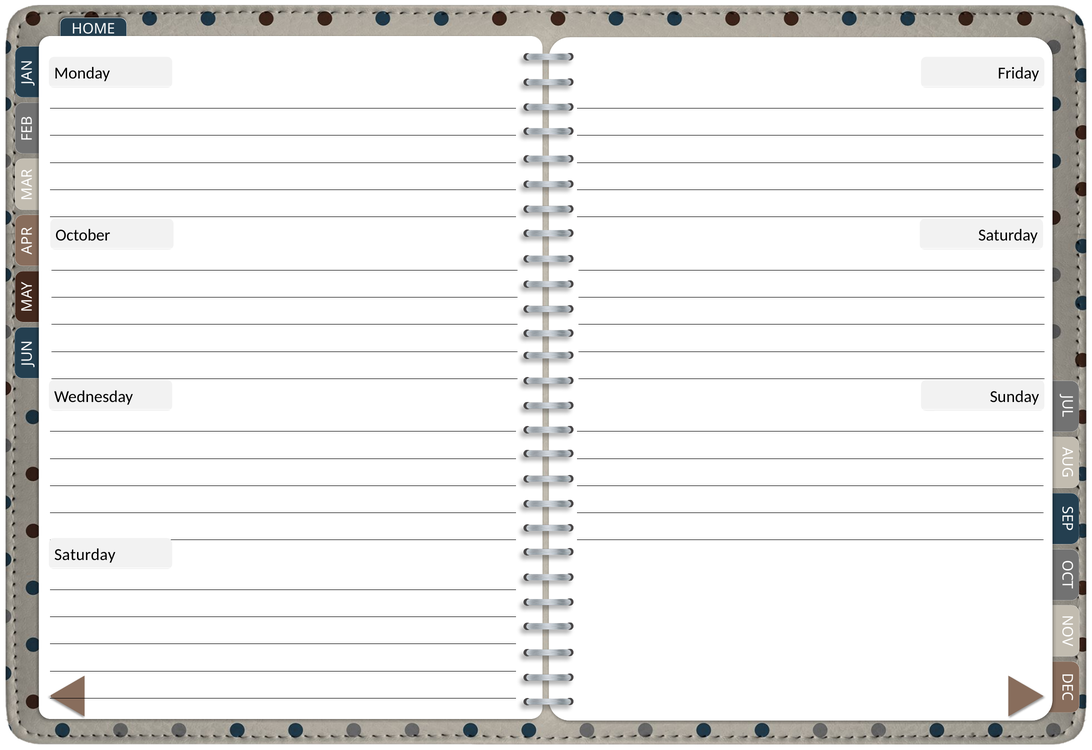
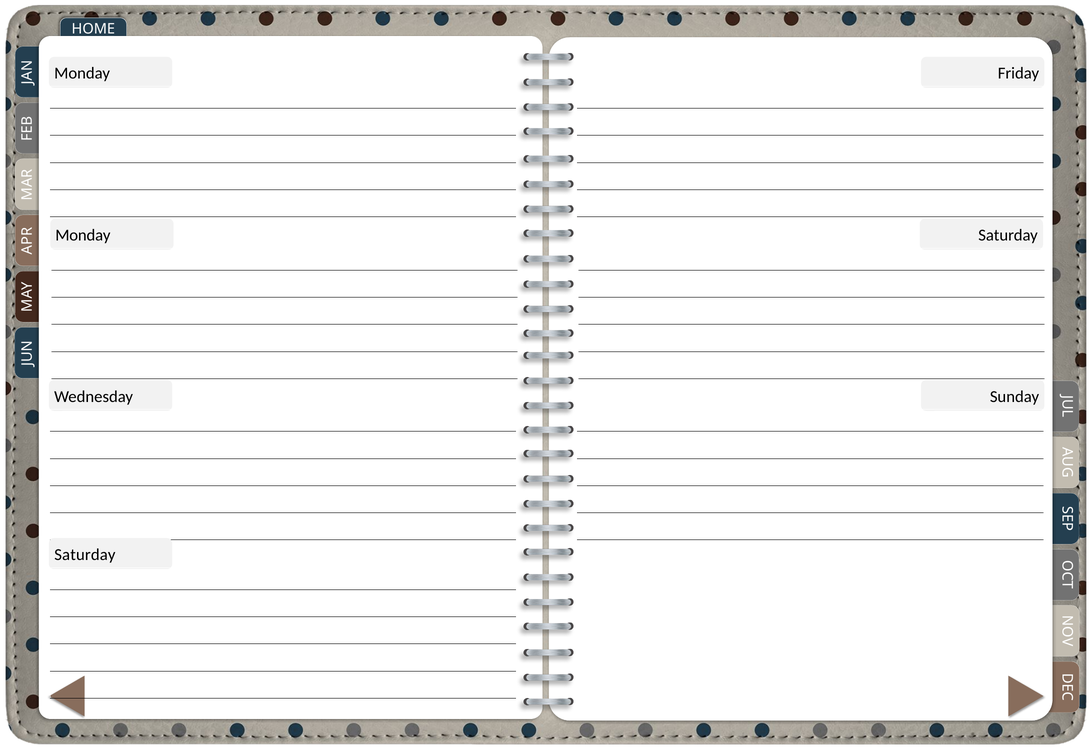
October: October -> Monday (83, 236)
